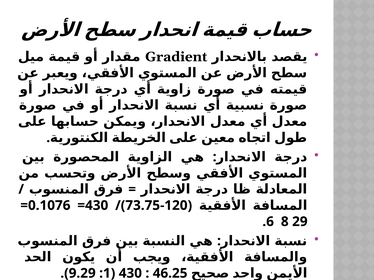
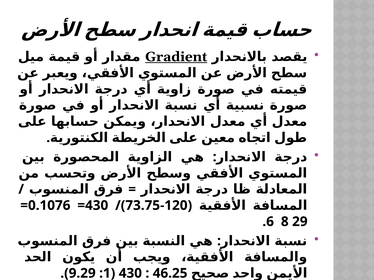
Gradient underline: none -> present (176, 57)
